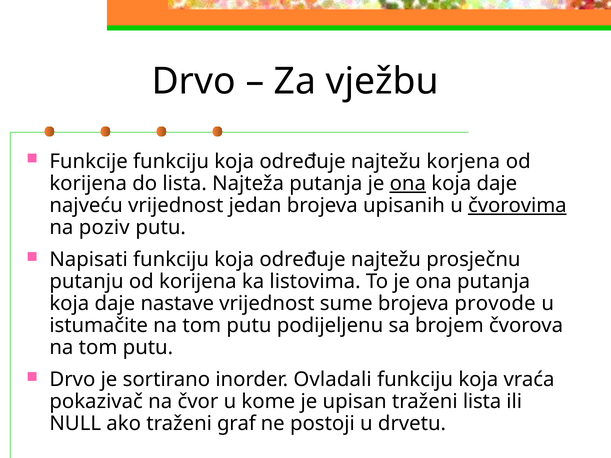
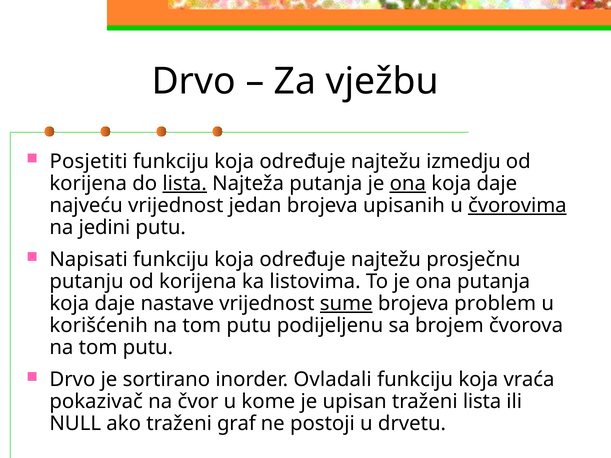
Funkcije: Funkcije -> Posjetiti (89, 162)
korjena: korjena -> izmedju (463, 162)
lista underline: none -> present (185, 184)
poziv: poziv -> jedini (104, 228)
sume underline: none -> present (346, 304)
provode: provode -> problem (495, 304)
istumačite: istumačite -> korišćenih (99, 326)
